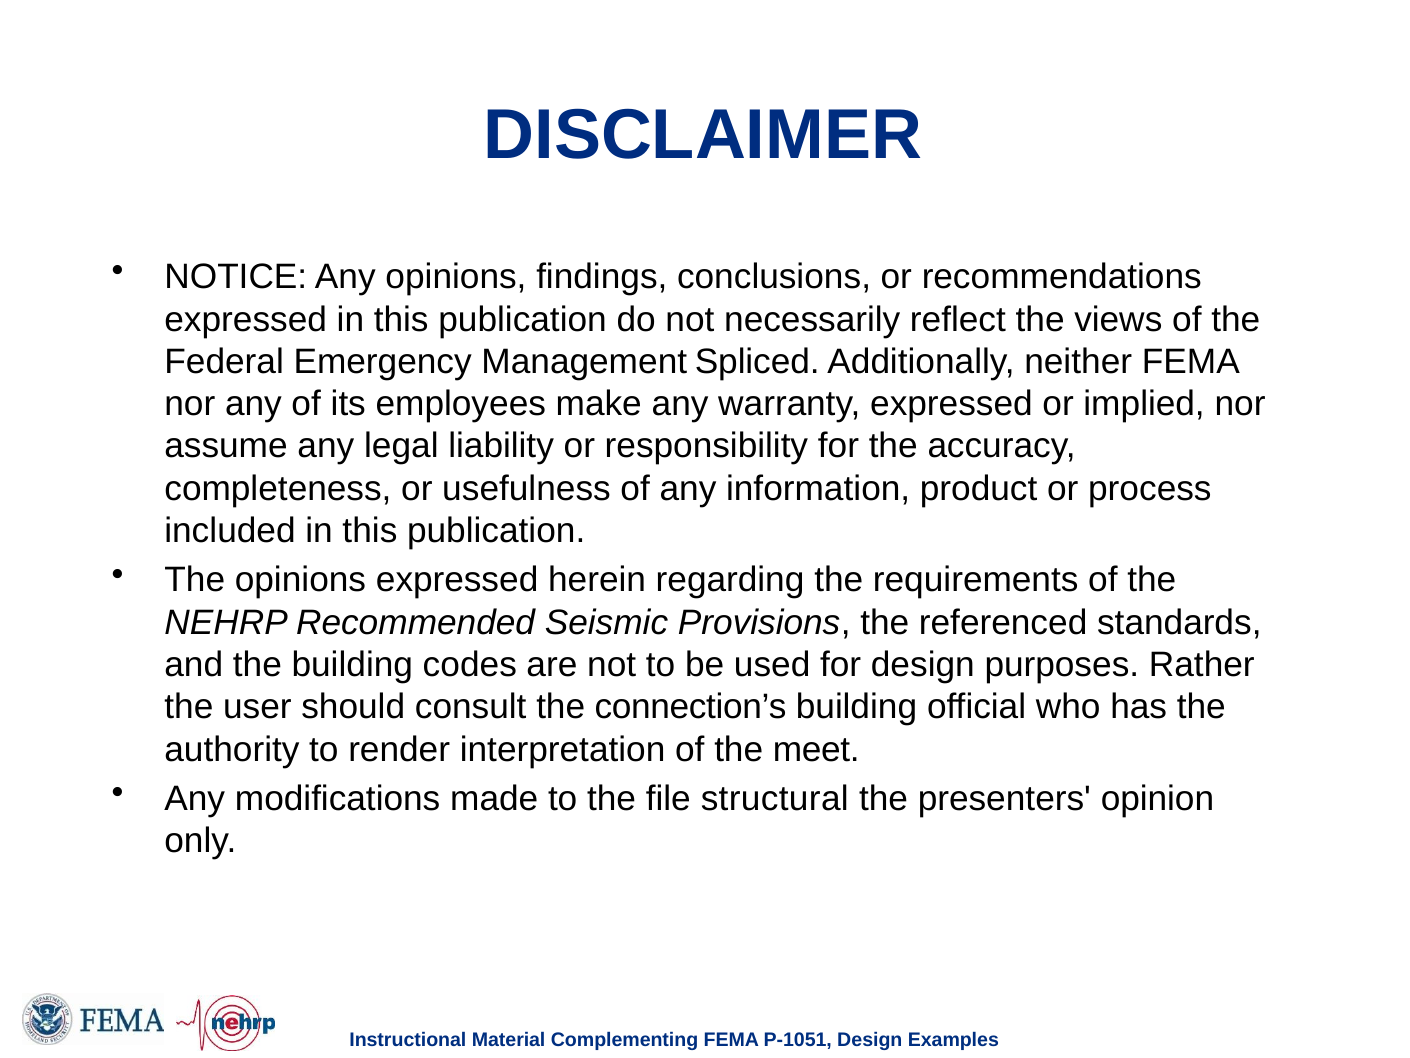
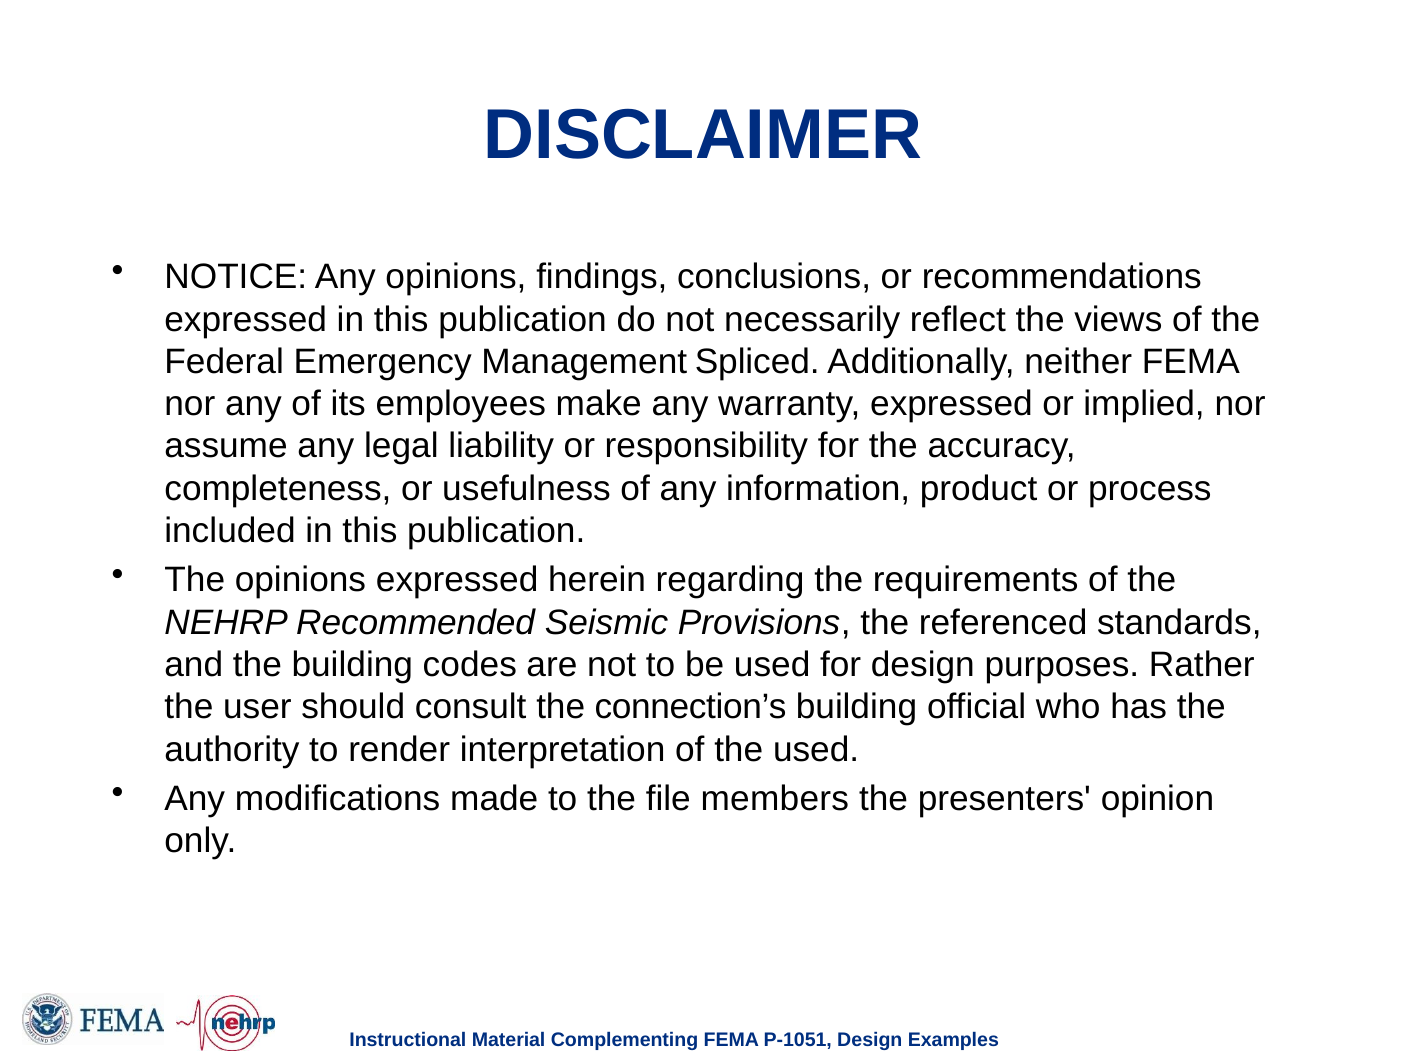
the meet: meet -> used (816, 749)
structural: structural -> members (775, 799)
